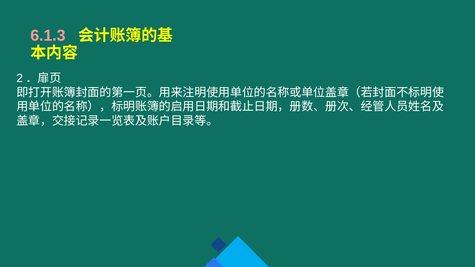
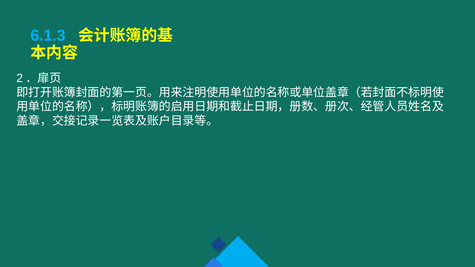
6.1.3 colour: pink -> light blue (48, 36)
